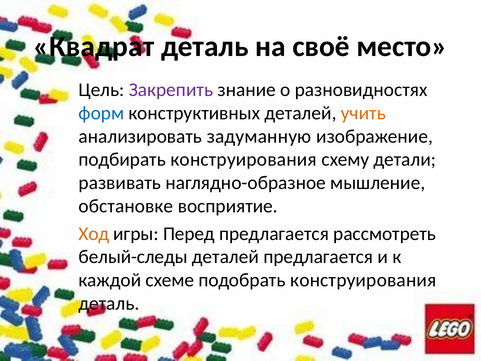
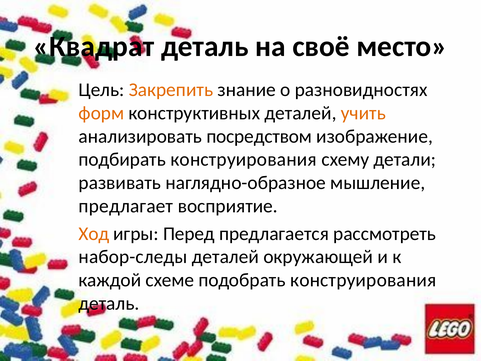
Закрепить colour: purple -> orange (171, 90)
форм colour: blue -> orange (101, 113)
задуманную: задуманную -> посредством (259, 136)
обстановке: обстановке -> предлагает (126, 206)
белый-следы: белый-следы -> набор-следы (133, 257)
деталей предлагается: предлагается -> окружающей (318, 257)
